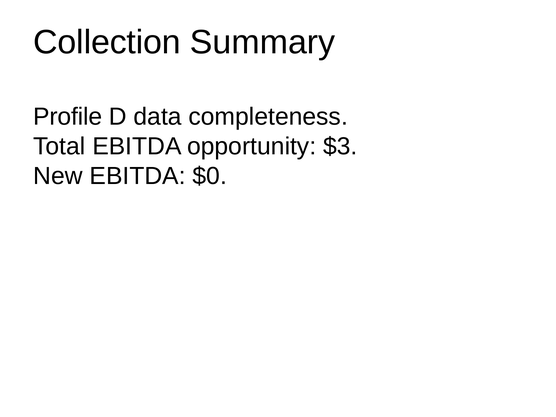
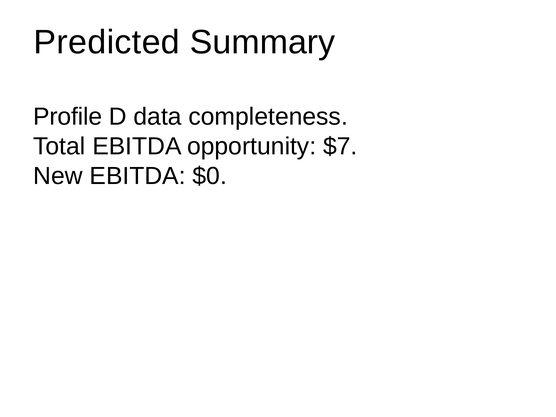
Collection: Collection -> Predicted (107, 42)
$3: $3 -> $7 (340, 146)
